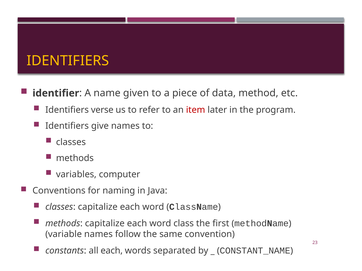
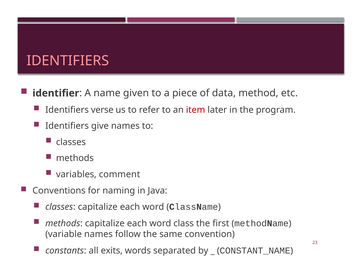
IDENTIFIERS colour: yellow -> pink (68, 61)
computer: computer -> comment (120, 175)
all each: each -> exits (112, 251)
